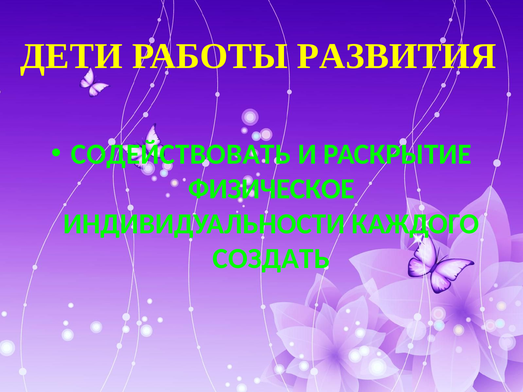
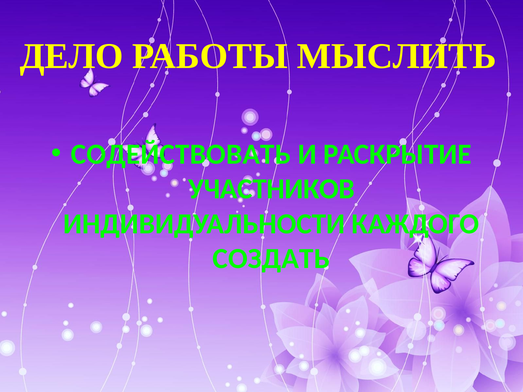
ДЕТИ: ДЕТИ -> ДЕЛО (72, 56)
РАЗВИТИЯ: РАЗВИТИЯ -> МЫСЛИТЬ (397, 56)
ФИЗИЧЕСКОЕ: ФИЗИЧЕСКОЕ -> УЧАСТНИКОВ (271, 189)
